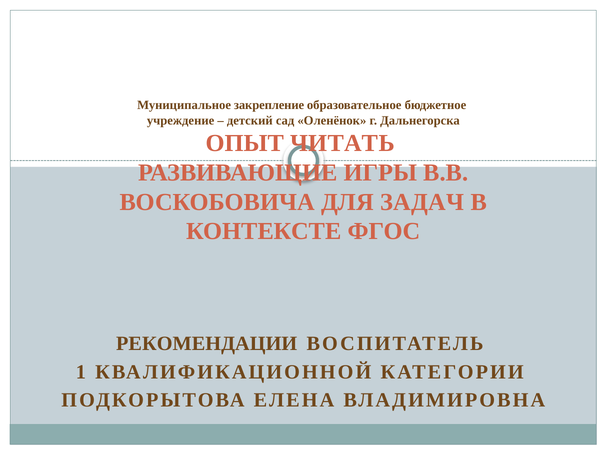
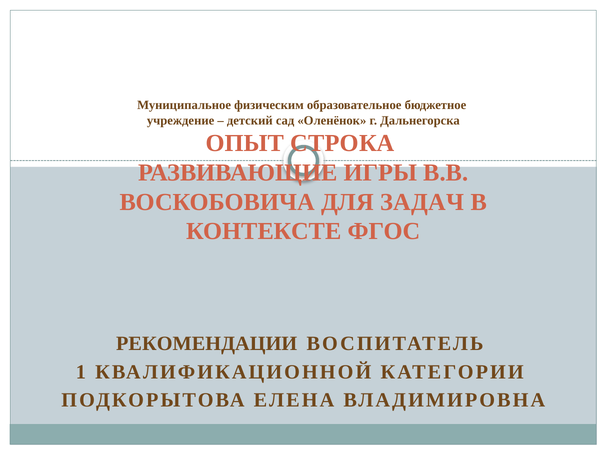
закрепление: закрепление -> физическим (269, 105)
ЧИТАТЬ: ЧИТАТЬ -> СТРОКА (342, 144)
